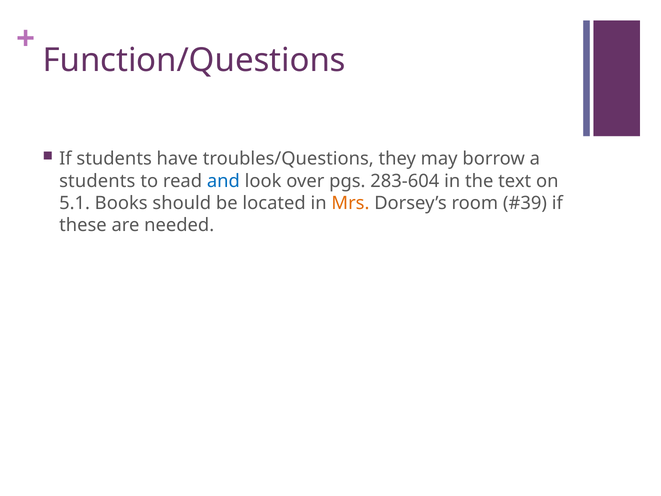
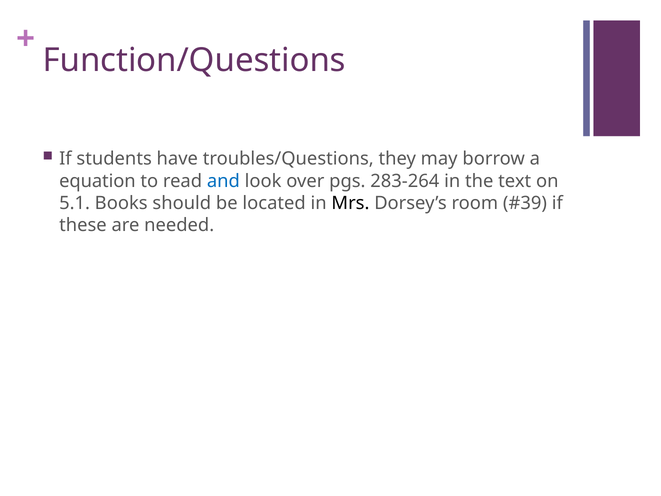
students: students -> equation (97, 181)
283-604: 283-604 -> 283-264 (405, 181)
Mrs colour: orange -> black (350, 203)
